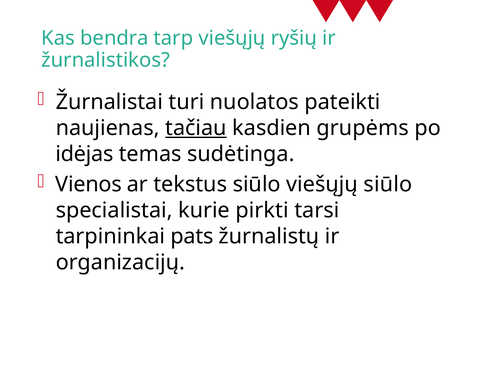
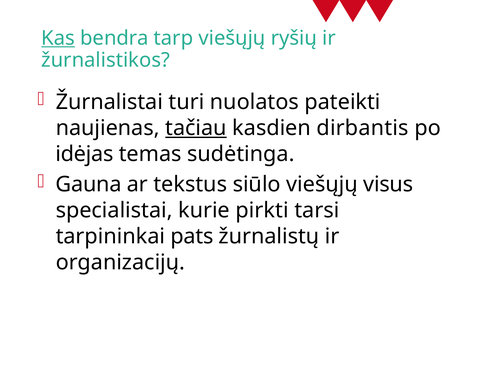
Kas underline: none -> present (58, 38)
grupėms: grupėms -> dirbantis (363, 128)
Vienos: Vienos -> Gauna (89, 185)
viešųjų siūlo: siūlo -> visus (388, 185)
